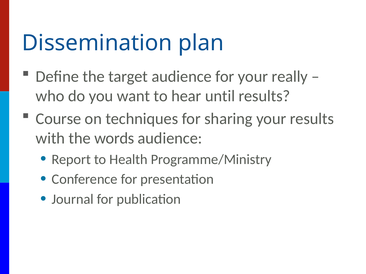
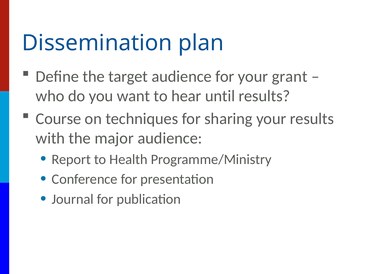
really: really -> grant (290, 77)
words: words -> major (114, 139)
